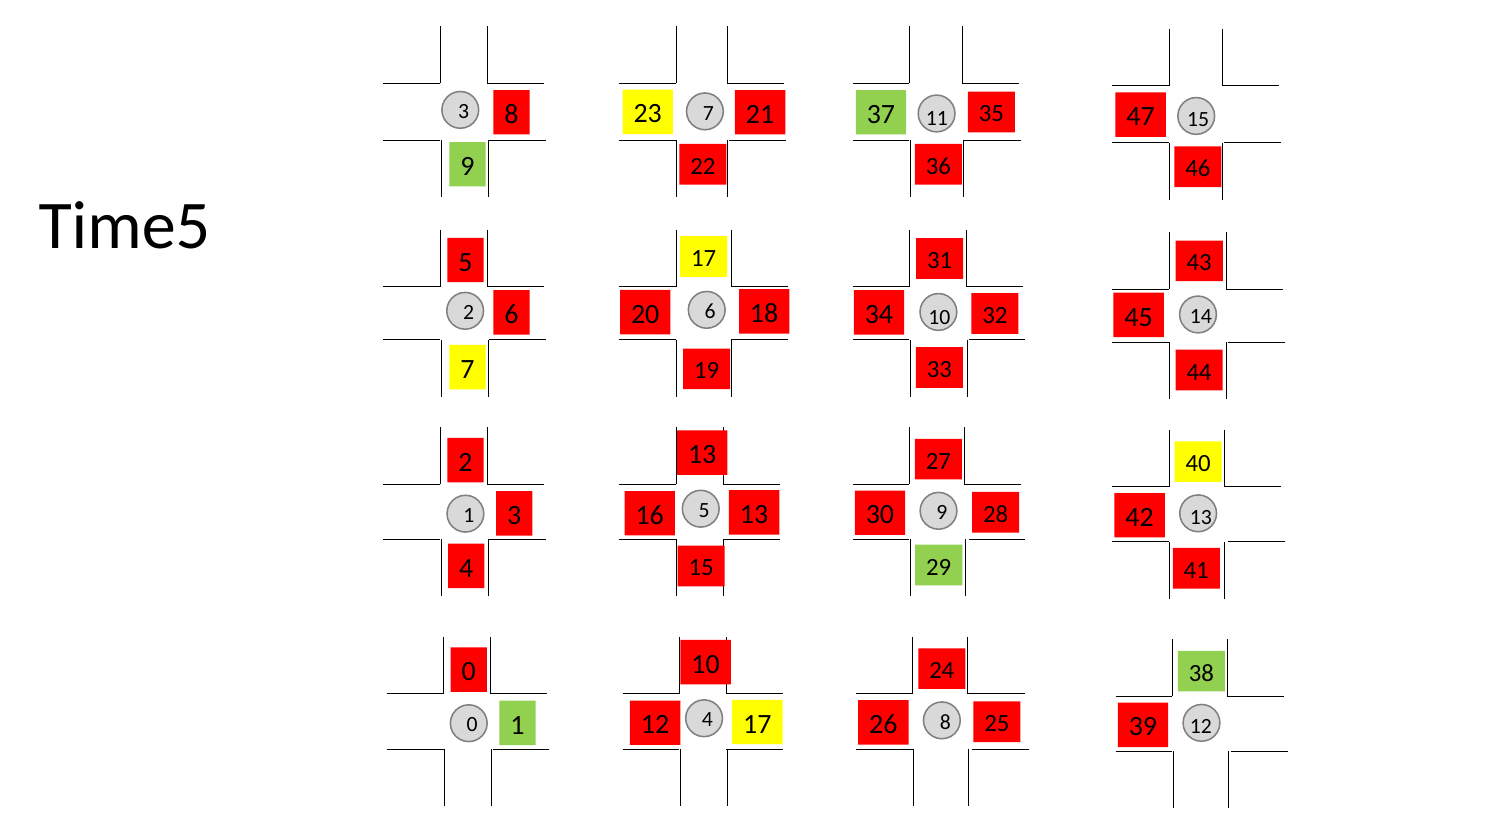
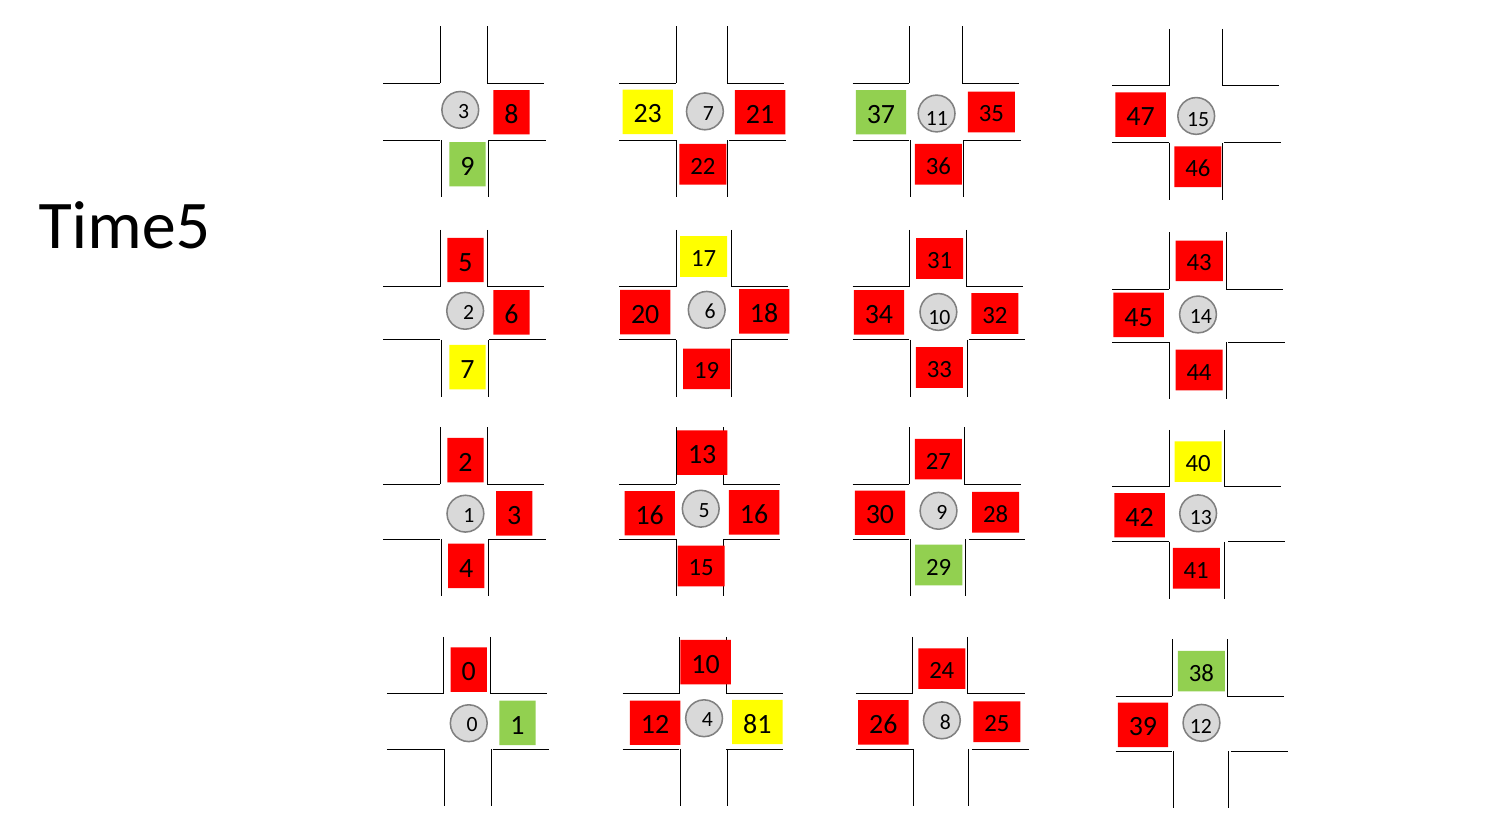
16 13: 13 -> 16 (754, 514)
12 17: 17 -> 81 (757, 724)
